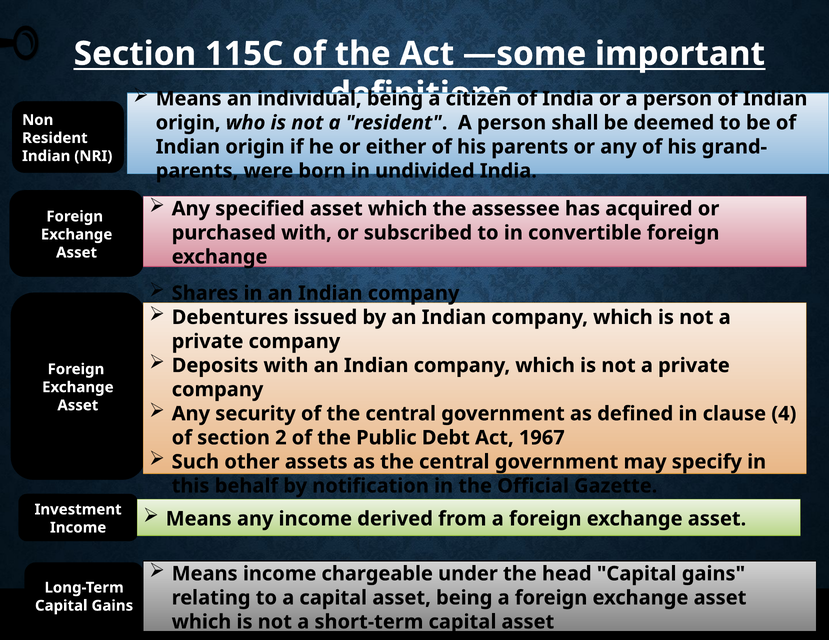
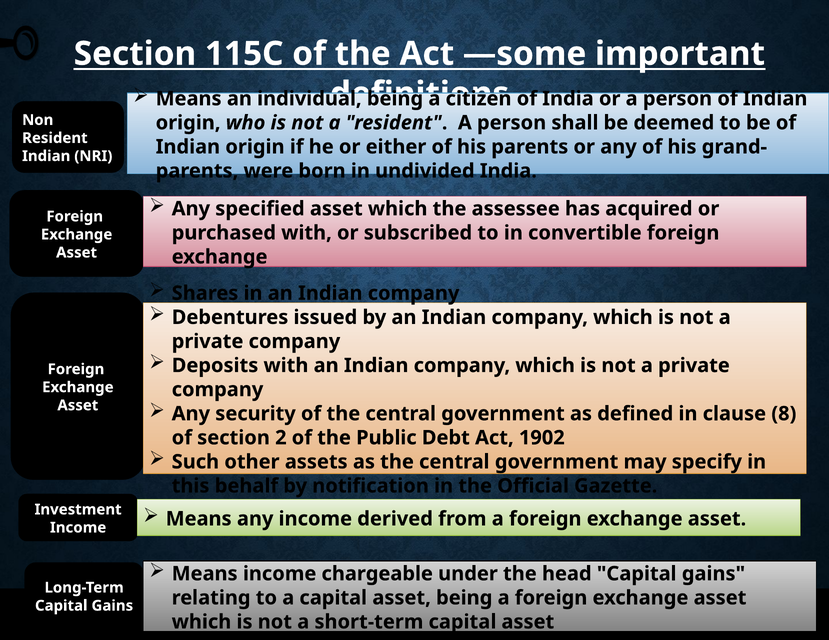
4: 4 -> 8 (784, 413)
1967: 1967 -> 1902 (542, 437)
